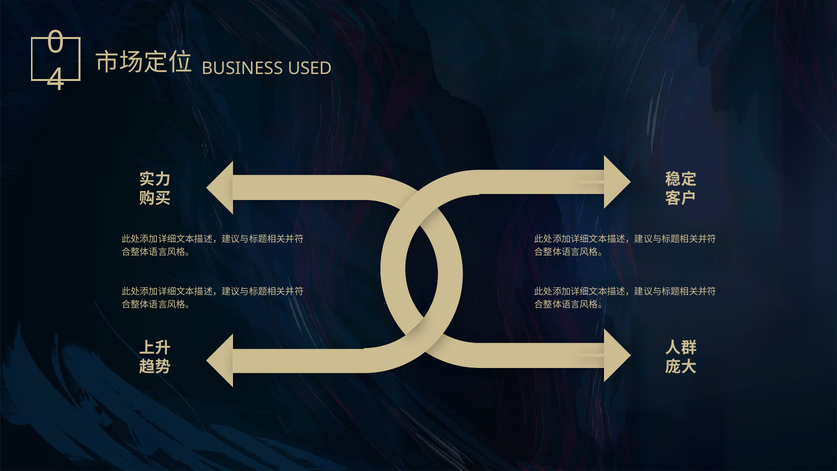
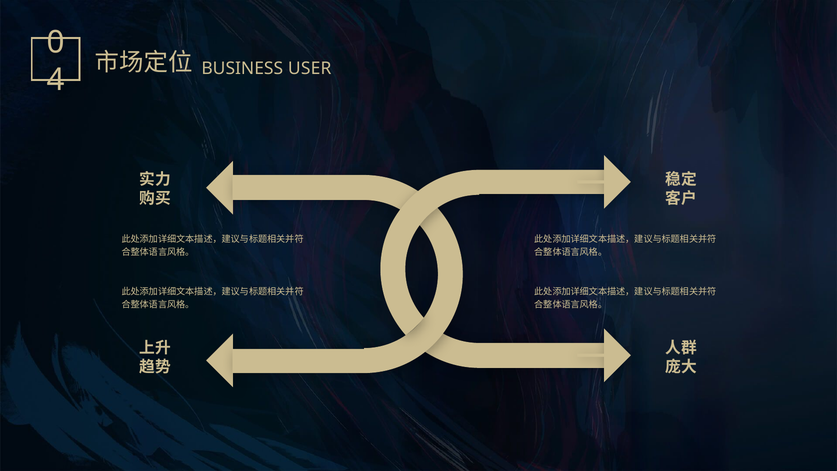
USED: USED -> USER (310, 69)
